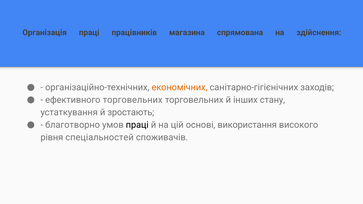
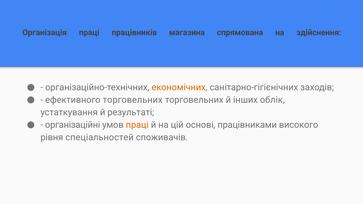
стану: стану -> облік (272, 100)
зростають: зростають -> результаті (131, 113)
благотворно: благотворно -> організаційні (73, 125)
праці colour: black -> orange (137, 125)
використання: використання -> працівниками (247, 125)
